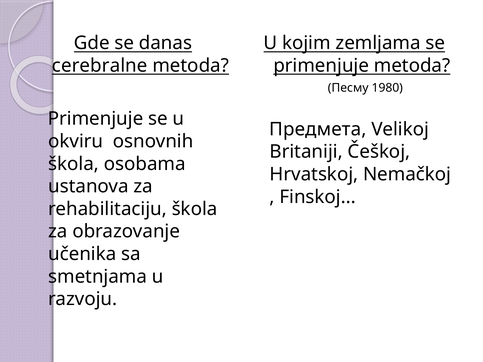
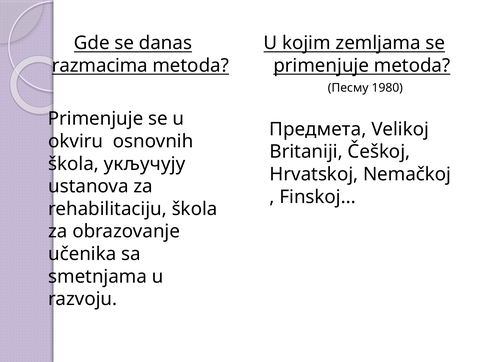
cerebralne: cerebralne -> razmacima (100, 66)
osobama: osobama -> укључују (145, 164)
